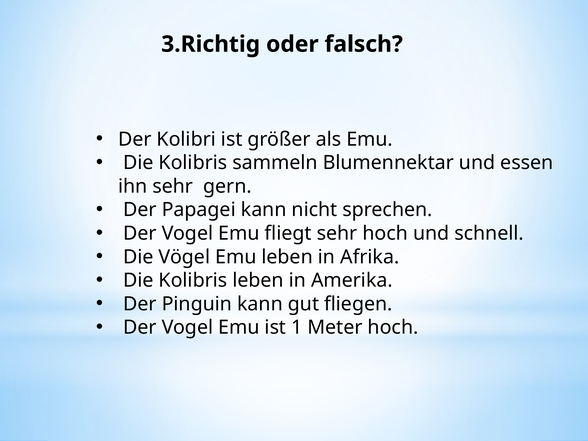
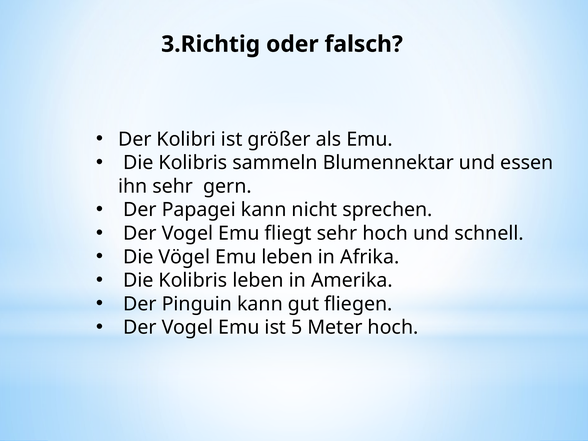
1: 1 -> 5 (297, 327)
